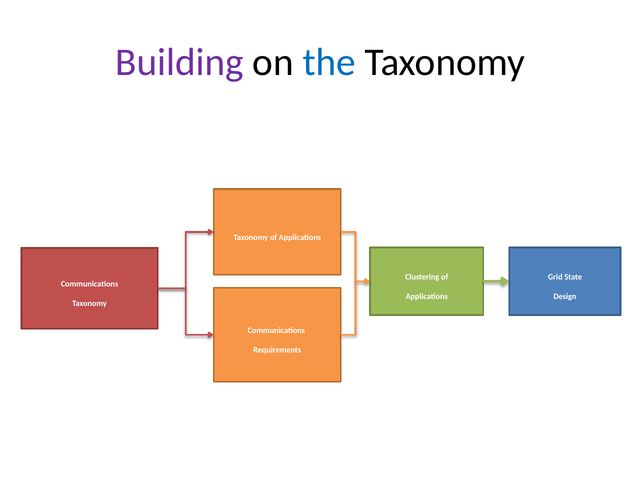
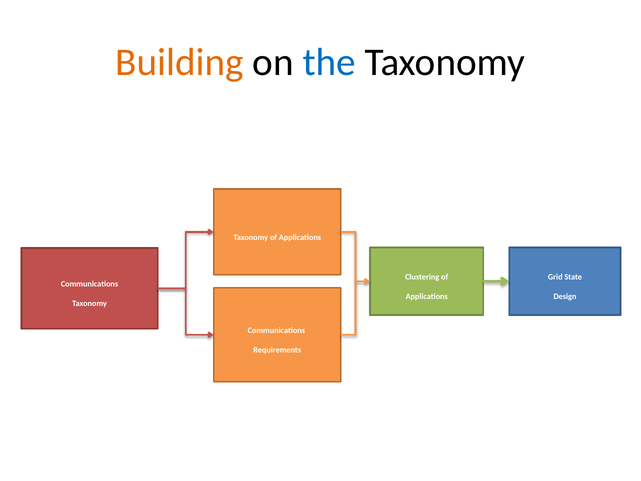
Building colour: purple -> orange (179, 62)
